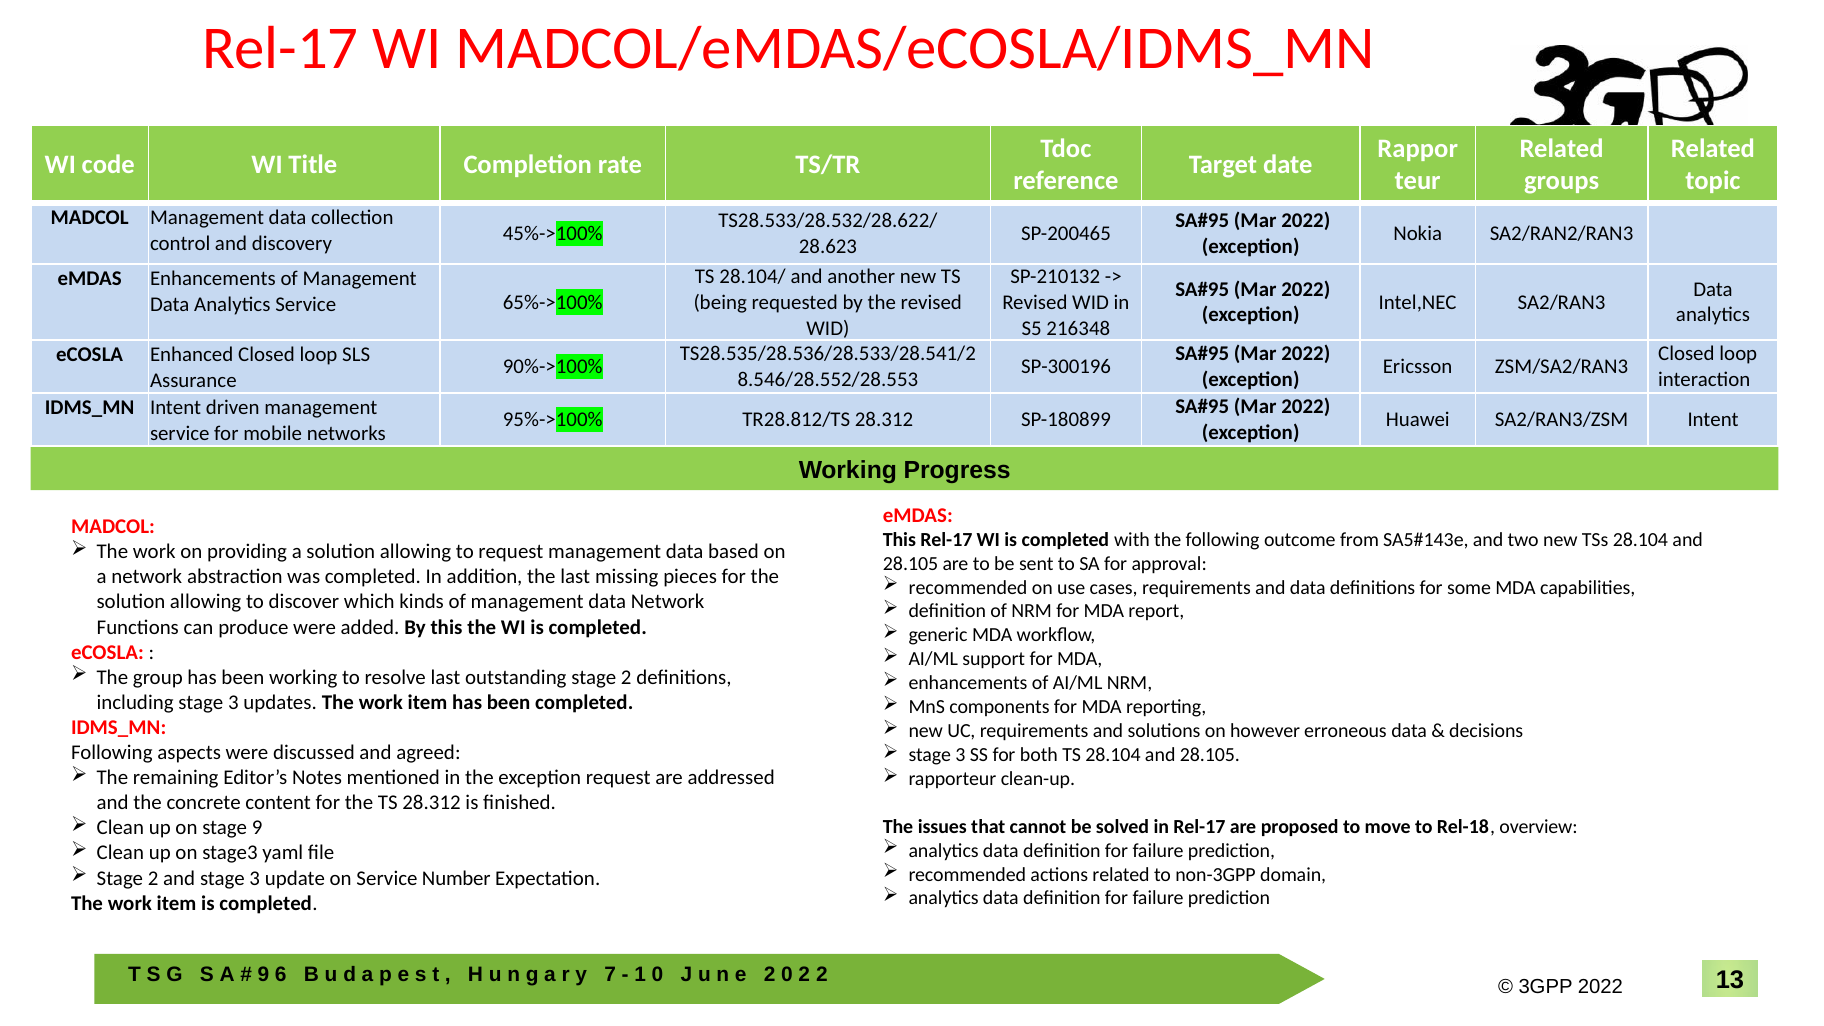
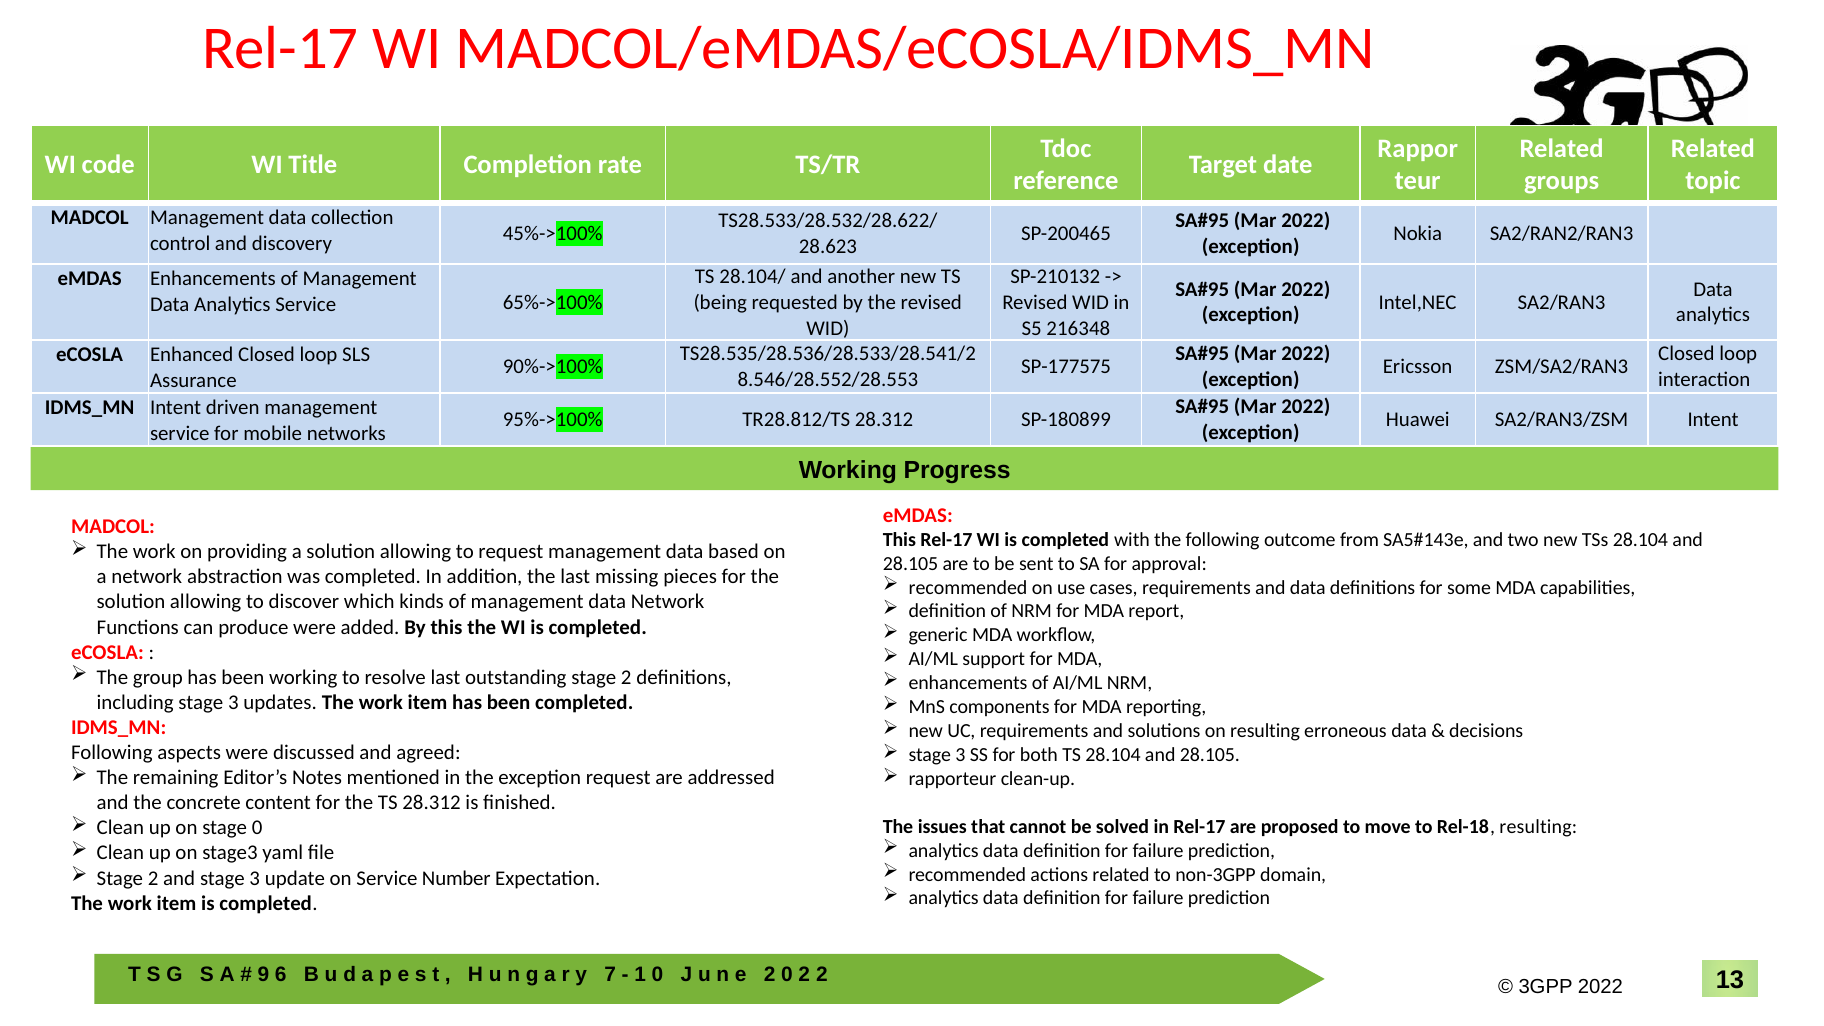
SP-300196: SP-300196 -> SP-177575 (1066, 367)
on however: however -> resulting (1265, 731)
stage 9: 9 -> 0 (257, 828)
Rel-18 overview: overview -> resulting (1538, 827)
